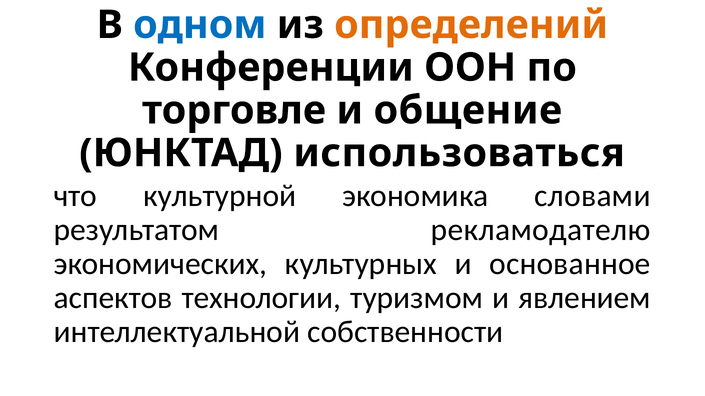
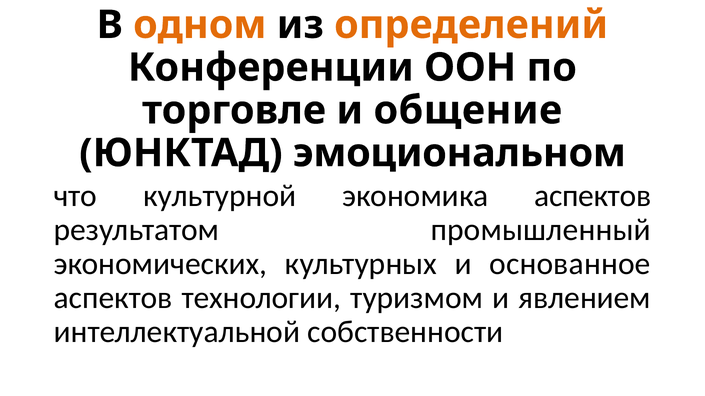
одном colour: blue -> orange (200, 25)
использоваться: использоваться -> эмоциональном (459, 153)
экономика словами: словами -> аспектов (593, 196)
рекламодателю: рекламодателю -> промышленный (541, 230)
